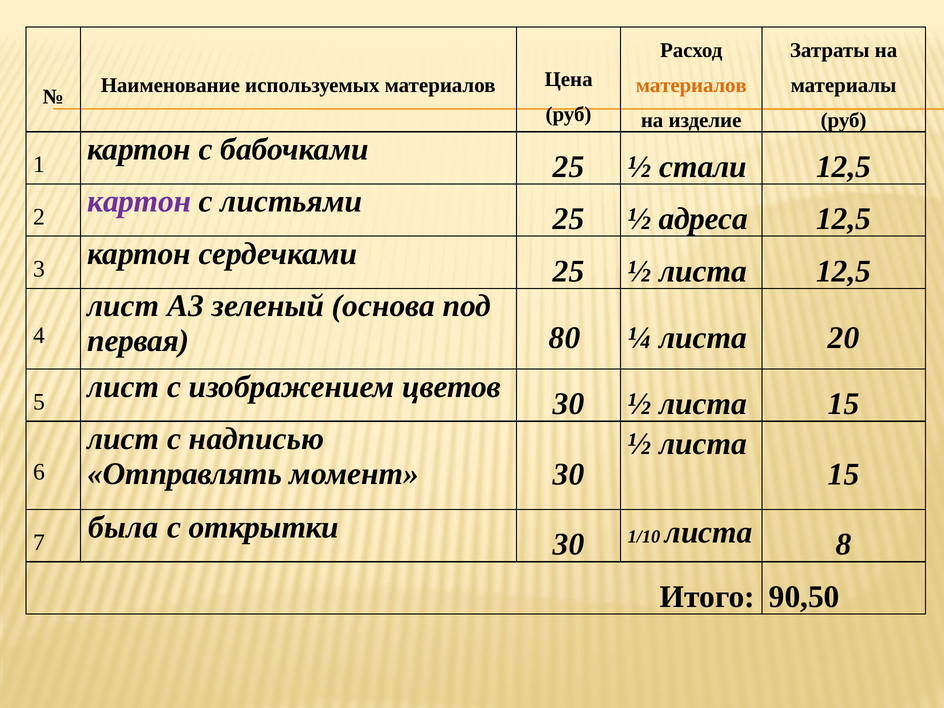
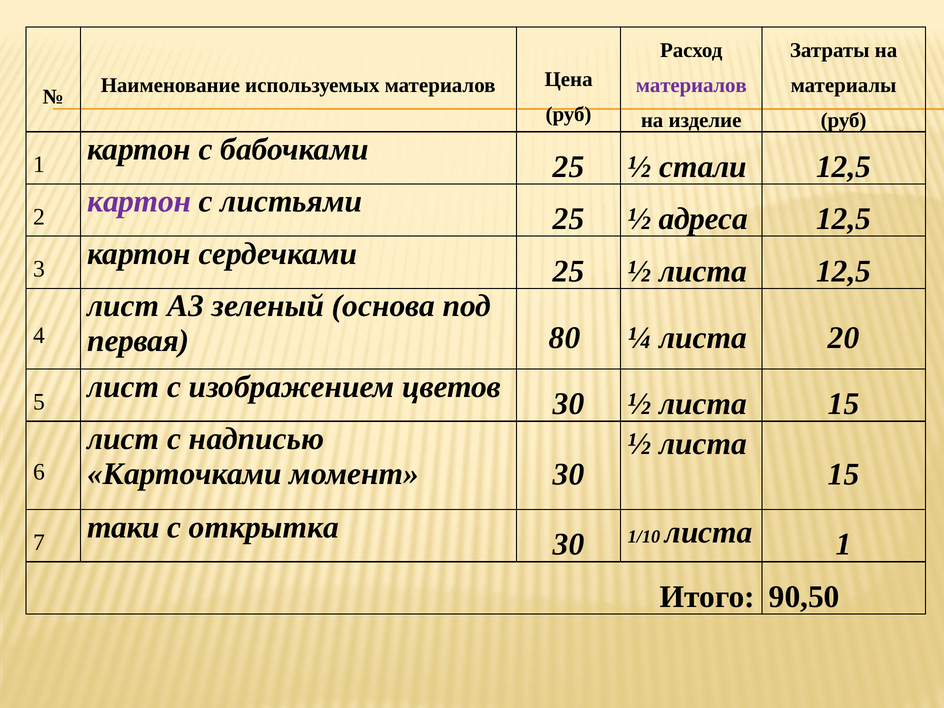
материалов colour: orange -> purple (691, 85)
Отправлять: Отправлять -> Карточками (185, 474)
листа 8: 8 -> 1 (844, 545)
была: была -> таки (123, 527)
открытки: открытки -> открытка (264, 527)
